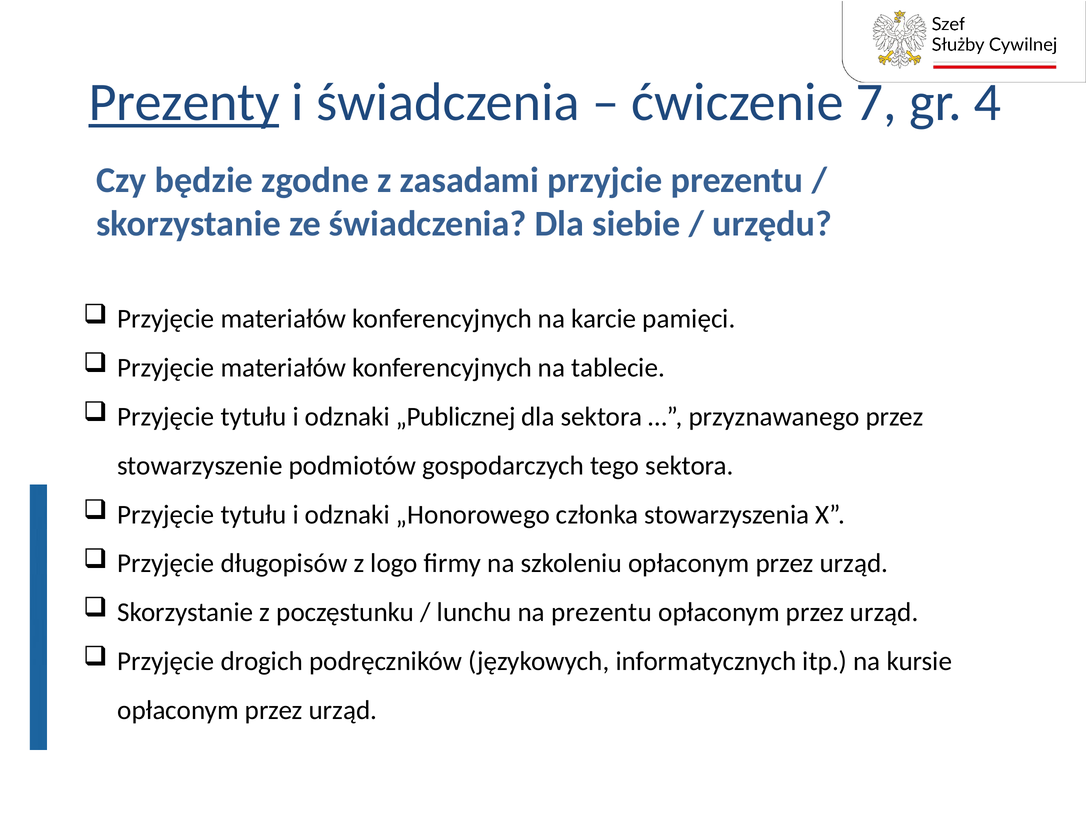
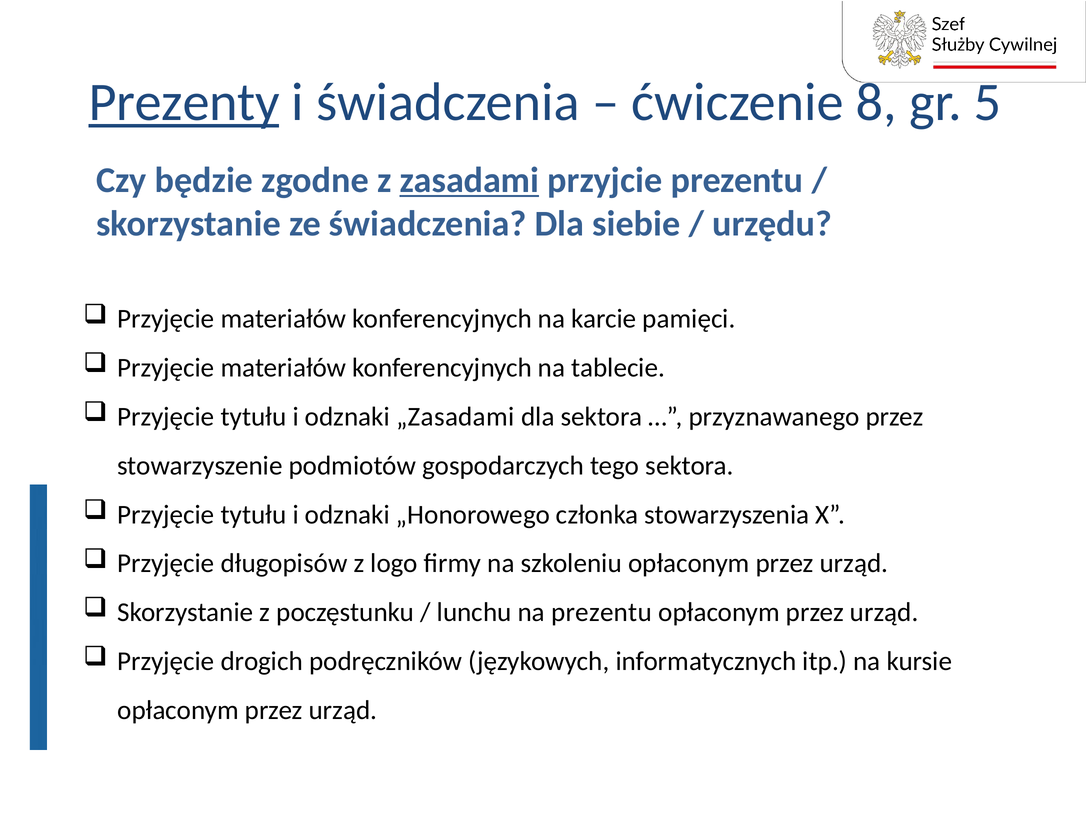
7: 7 -> 8 (876, 102)
4: 4 -> 5 (988, 102)
zasadami underline: none -> present (469, 180)
„Publicznej: „Publicznej -> „Zasadami (455, 417)
